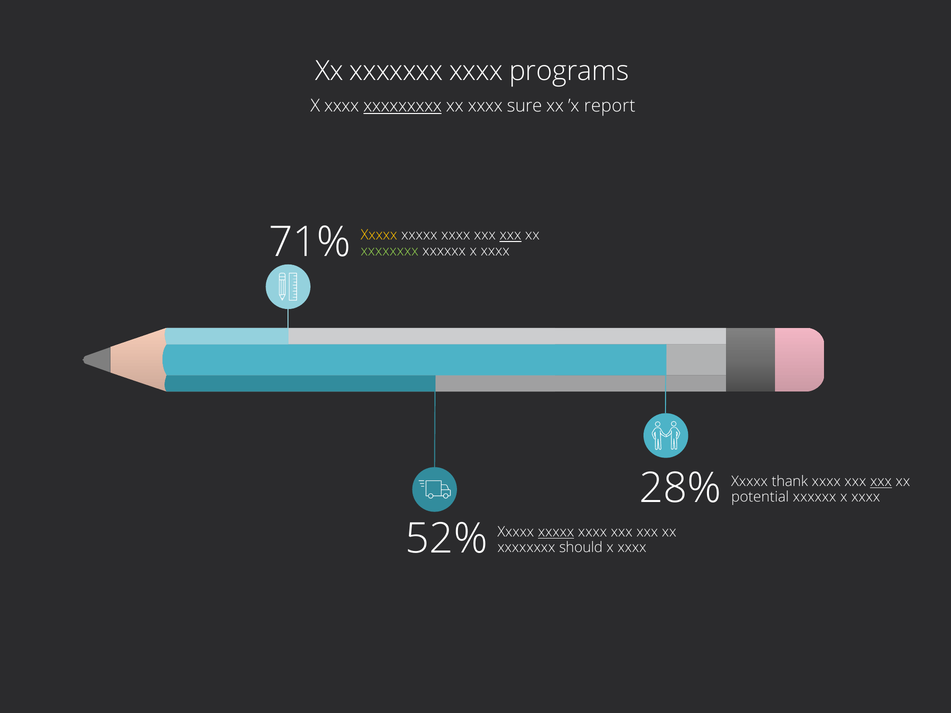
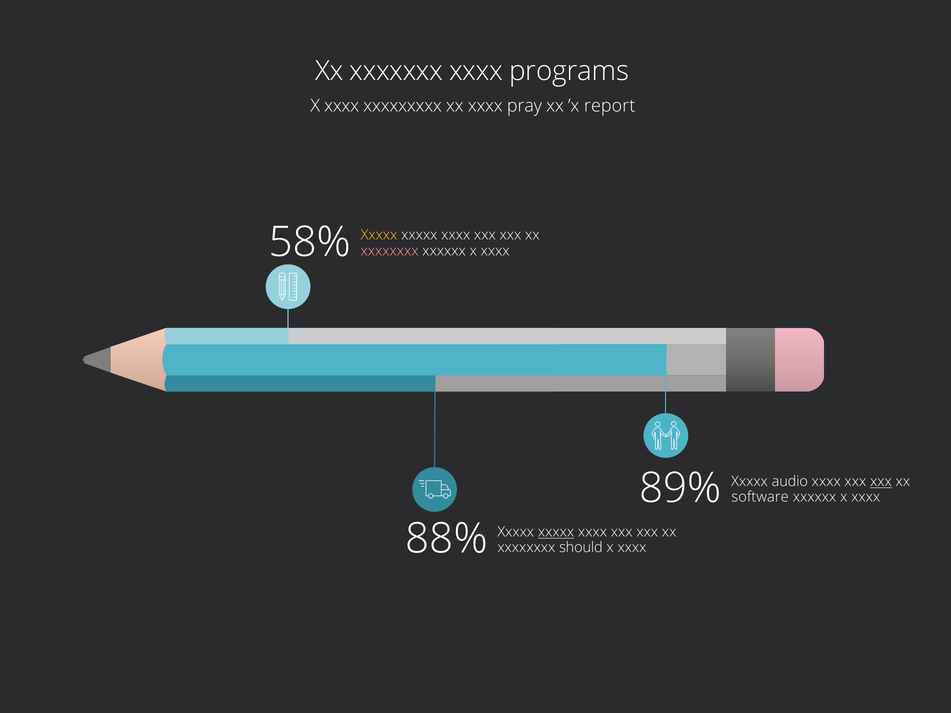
xxxxxxxxx underline: present -> none (403, 106)
sure: sure -> pray (524, 106)
71%: 71% -> 58% (310, 242)
xxx underline: present -> none (510, 235)
xxxxxxxx colour: light green -> pink (390, 251)
28%: 28% -> 89% (680, 489)
thank: thank -> audio (790, 482)
potential: potential -> software (760, 497)
52%: 52% -> 88% (446, 539)
